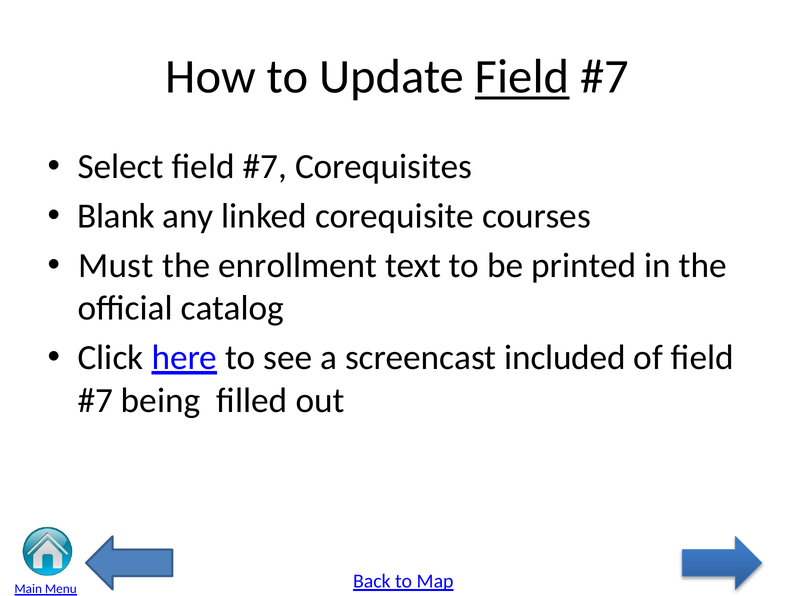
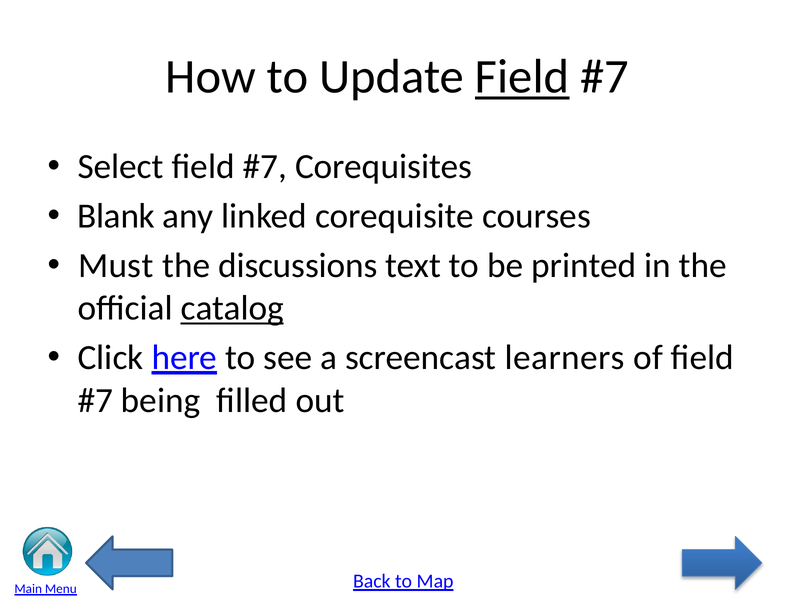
enrollment: enrollment -> discussions (298, 266)
catalog underline: none -> present (232, 308)
included: included -> learners (565, 358)
